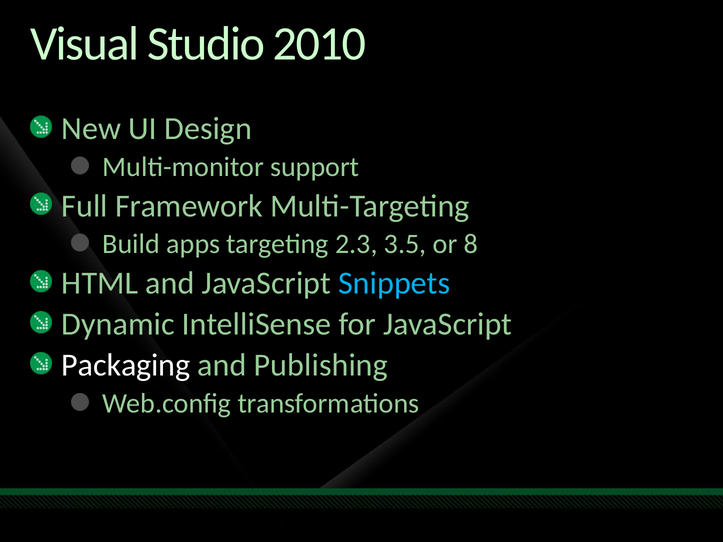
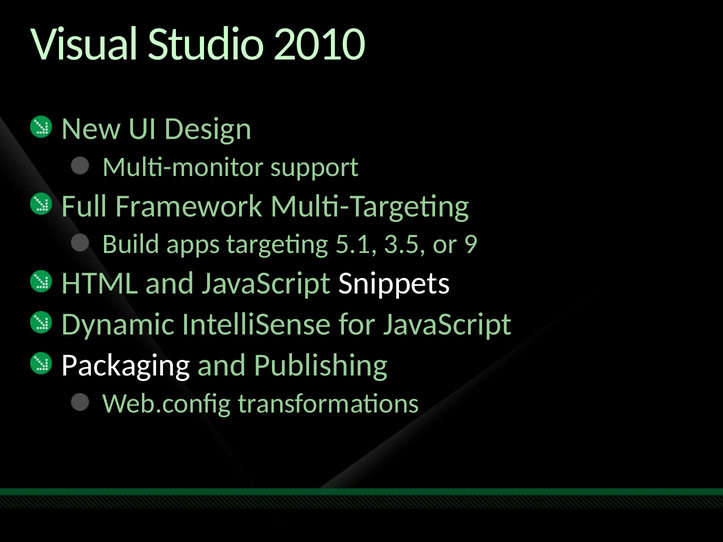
2.3: 2.3 -> 5.1 (356, 244)
8: 8 -> 9 (471, 244)
Snippets colour: light blue -> white (394, 283)
